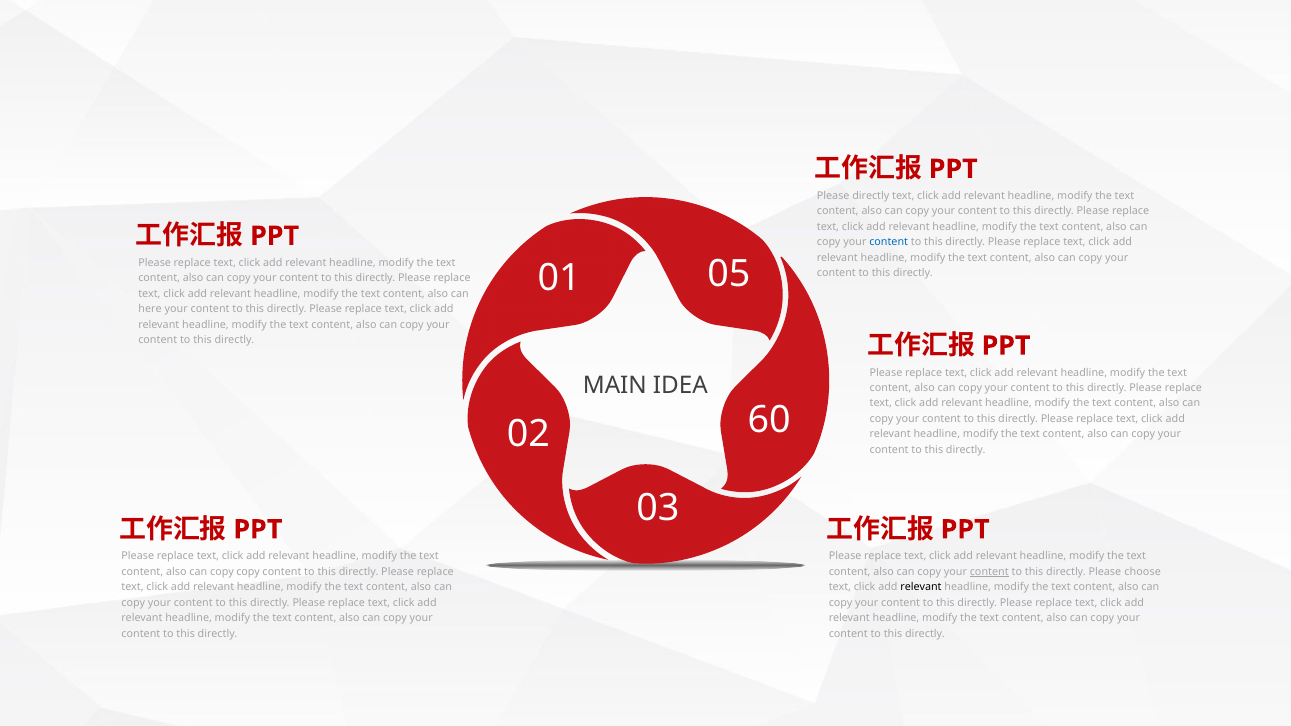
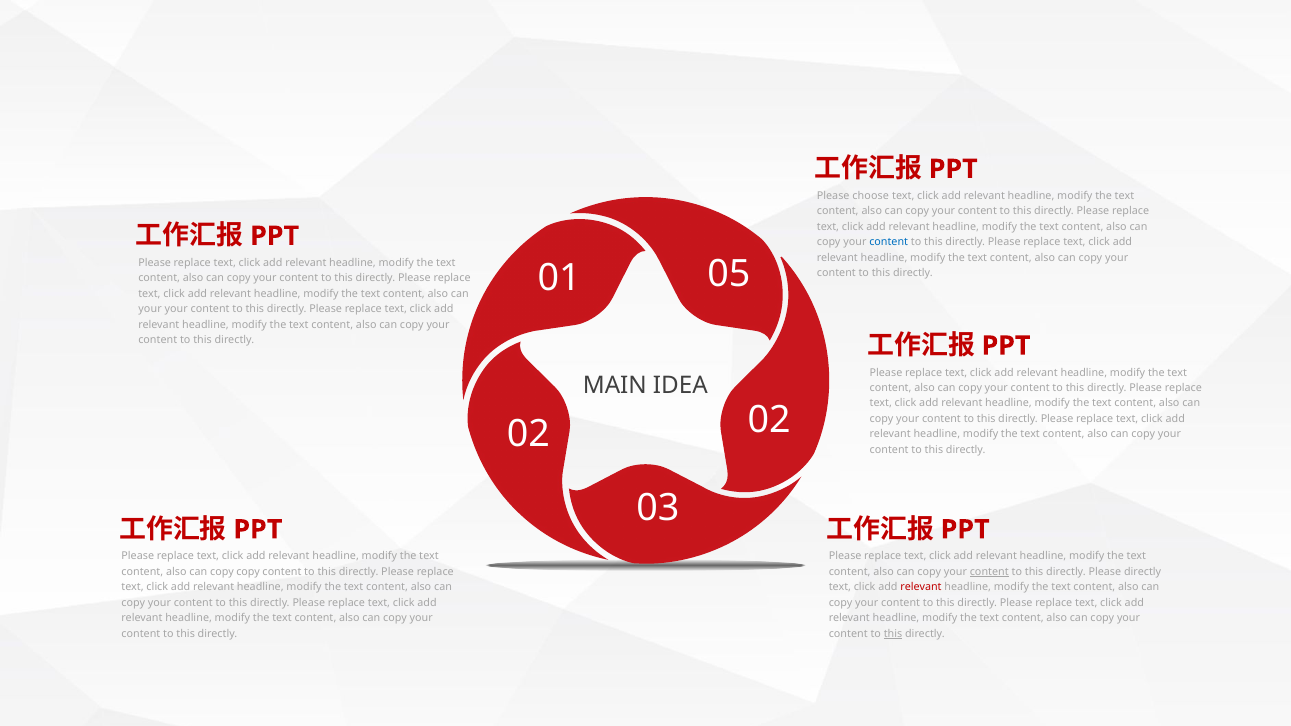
Please directly: directly -> choose (871, 196)
here: here -> your (150, 309)
02 60: 60 -> 02 (769, 420)
Please choose: choose -> directly (1143, 572)
relevant colour: black -> red (921, 587)
this underline: none -> present (893, 634)
